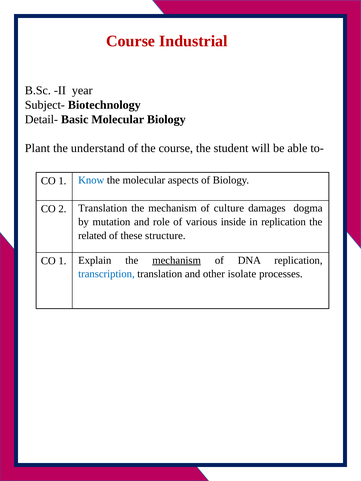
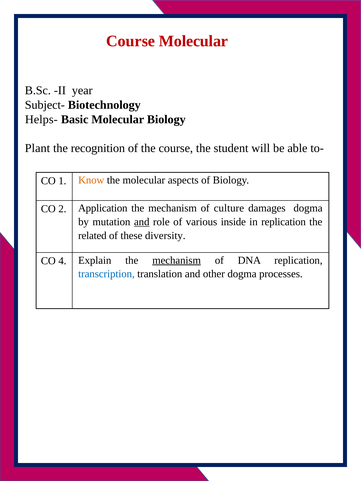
Course Industrial: Industrial -> Molecular (193, 41)
Detail-: Detail- -> Helps- (41, 119)
understand: understand -> recognition (98, 148)
Know colour: blue -> orange (91, 180)
2 Translation: Translation -> Application (103, 208)
and underline: none -> present (142, 222)
structure: structure -> diversity (165, 236)
1: 1 -> 4 (62, 261)
other isolate: isolate -> dogma (242, 274)
